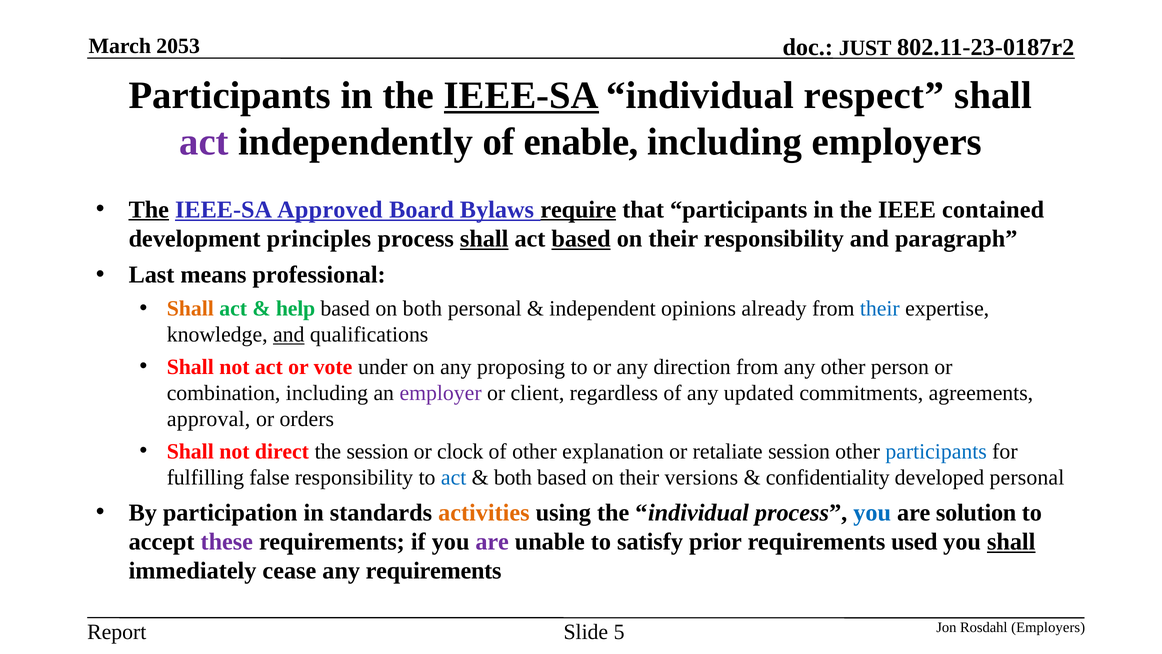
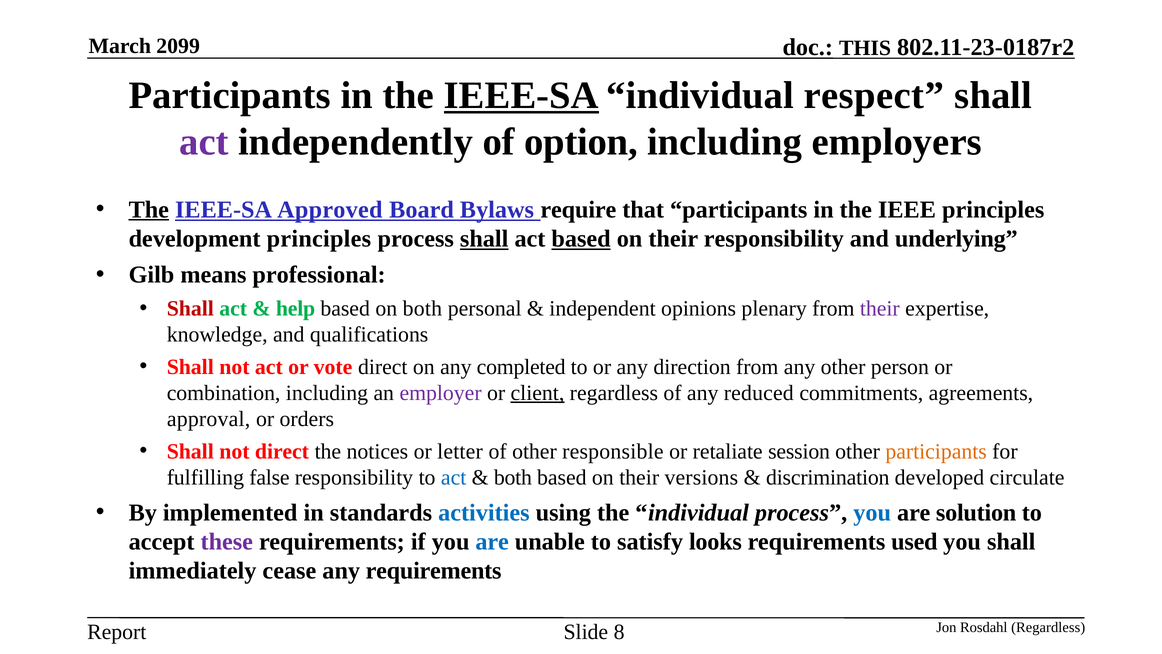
JUST: JUST -> THIS (865, 48)
2053: 2053 -> 2099 (178, 46)
enable: enable -> option (581, 142)
require underline: present -> none (578, 209)
IEEE contained: contained -> principles (993, 209)
paragraph: paragraph -> underlying (956, 238)
Last: Last -> Gilb (151, 275)
Shall colour: orange -> red (190, 308)
already: already -> plenary (774, 308)
their colour: blue -> purple (880, 308)
and underline: present -> none (289, 334)
vote under: under -> direct (383, 367)
proposing: proposing -> completed (521, 367)
client underline: none -> present (537, 393)
updated: updated -> reduced (759, 393)
the session: session -> notices (377, 451)
clock: clock -> letter (460, 451)
explanation: explanation -> responsible (613, 451)
participants colour: blue -> orange (936, 451)
confidentiality: confidentiality -> discrimination (828, 477)
developed personal: personal -> circulate (1027, 477)
participation: participation -> implemented (230, 512)
activities colour: orange -> blue (484, 512)
are colour: purple -> blue (492, 541)
prior: prior -> looks (715, 541)
shall underline: present -> none (1011, 541)
5: 5 -> 8 (619, 632)
Rosdahl Employers: Employers -> Regardless (1048, 627)
